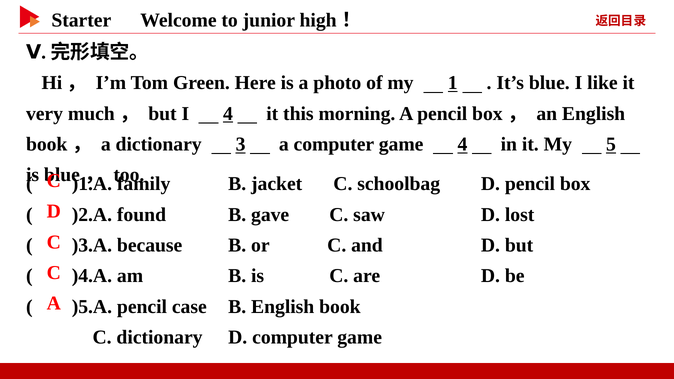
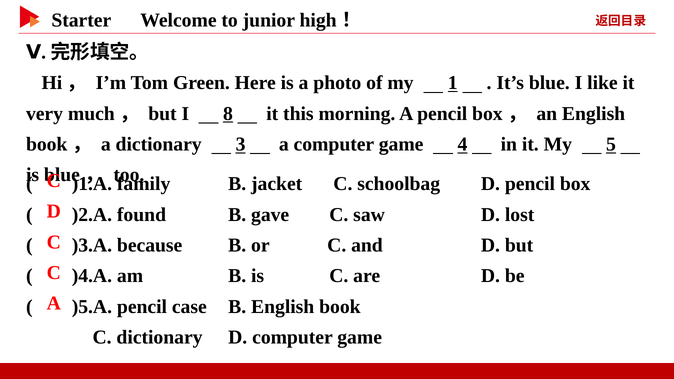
I 4: 4 -> 8 (228, 114)
